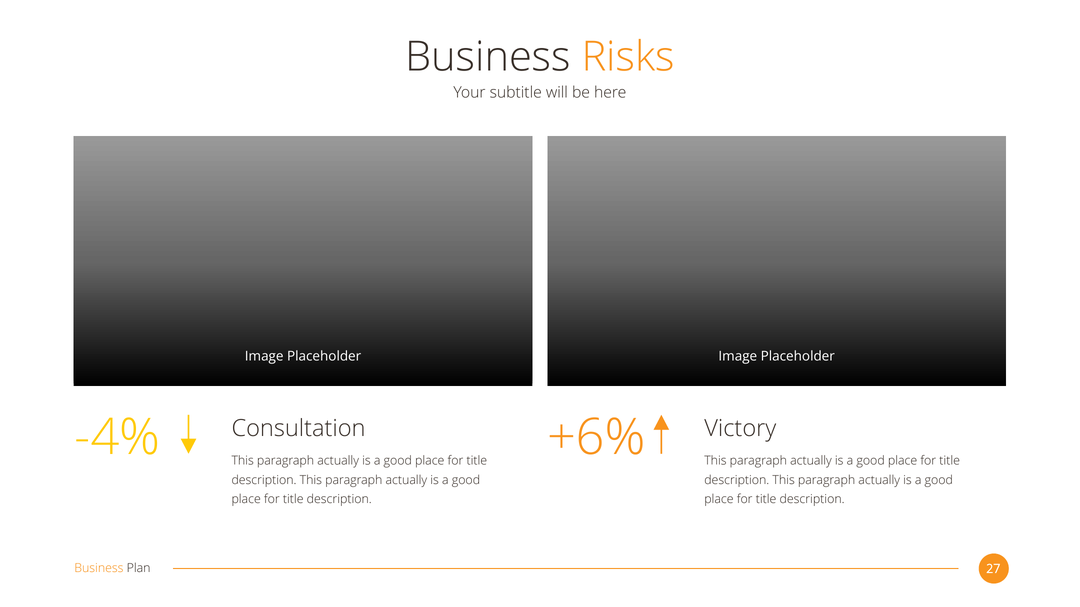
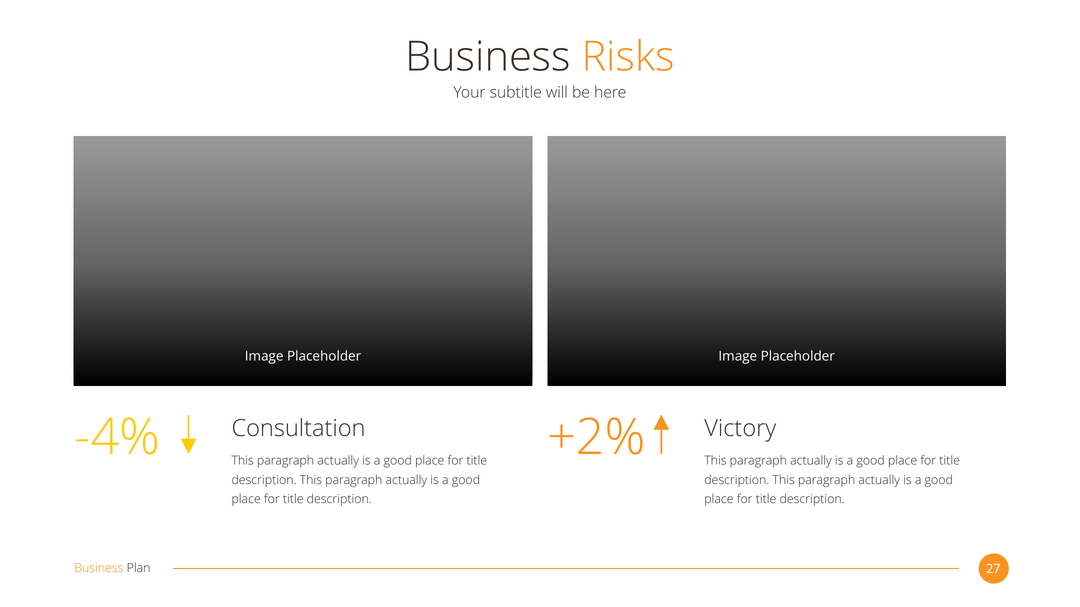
+6%: +6% -> +2% (596, 438)
